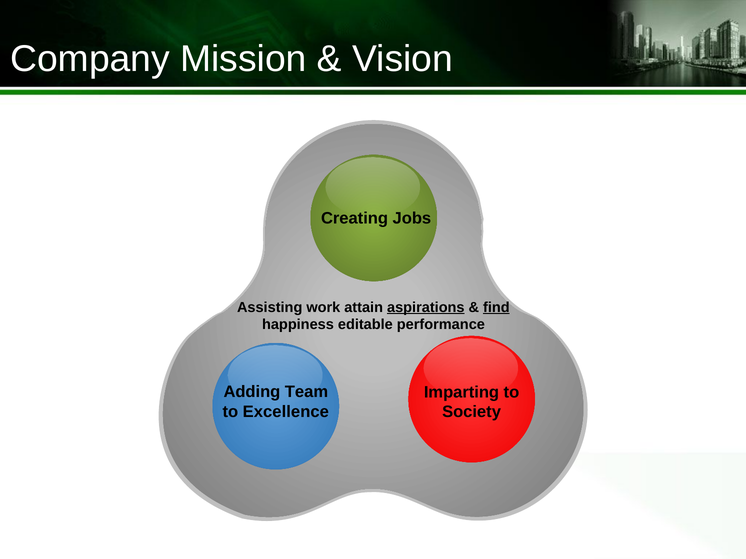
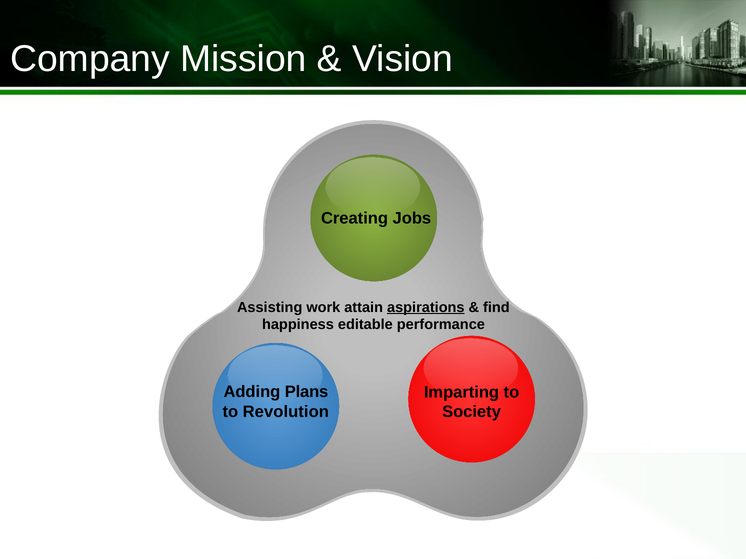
find underline: present -> none (496, 308)
Team: Team -> Plans (307, 392)
Excellence: Excellence -> Revolution (286, 412)
